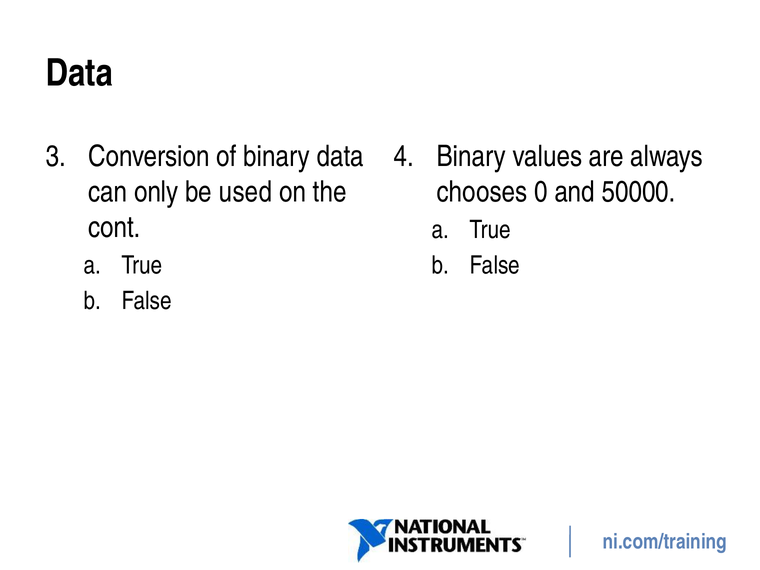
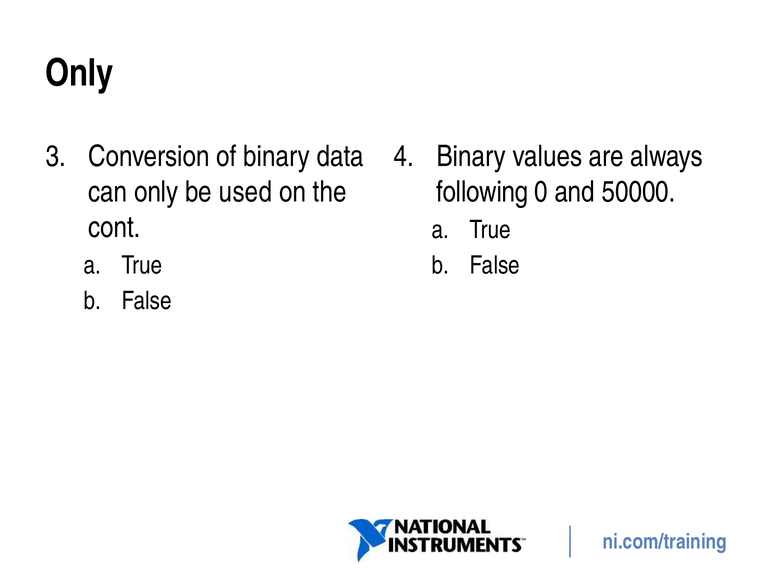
Data: Data -> Only (80, 73)
chooses: chooses -> following (482, 192)
